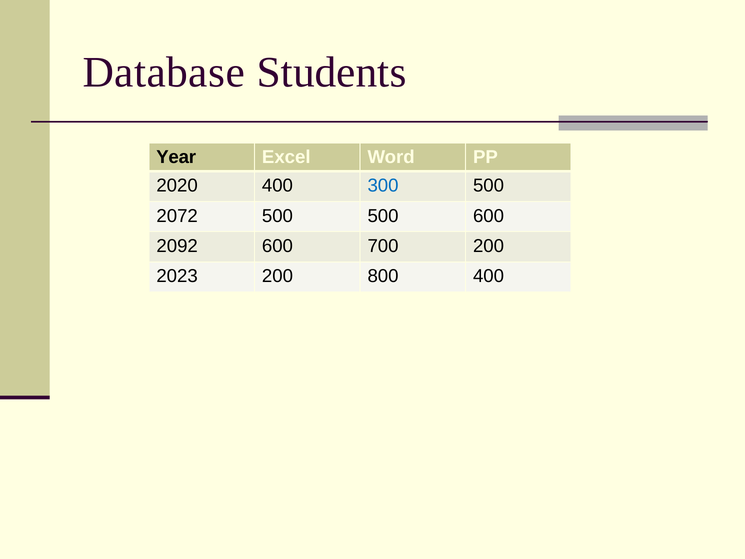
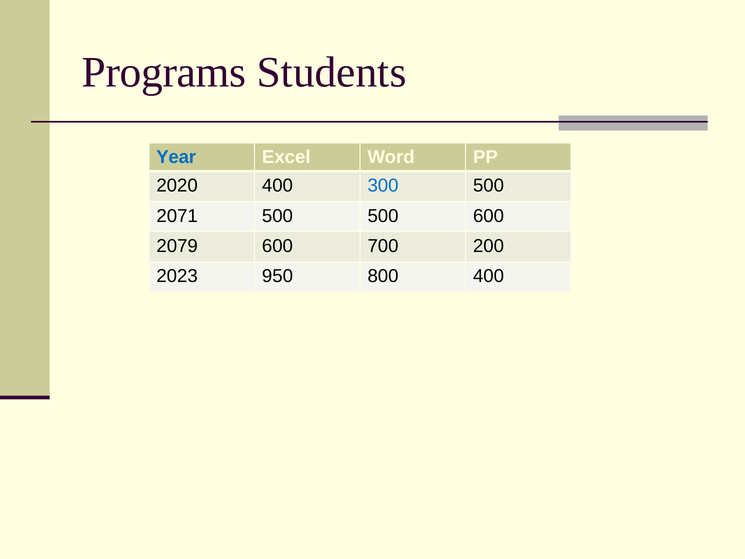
Database: Database -> Programs (164, 72)
Year colour: black -> blue (176, 157)
2072: 2072 -> 2071 (177, 216)
2092: 2092 -> 2079 (177, 246)
2023 200: 200 -> 950 (277, 276)
